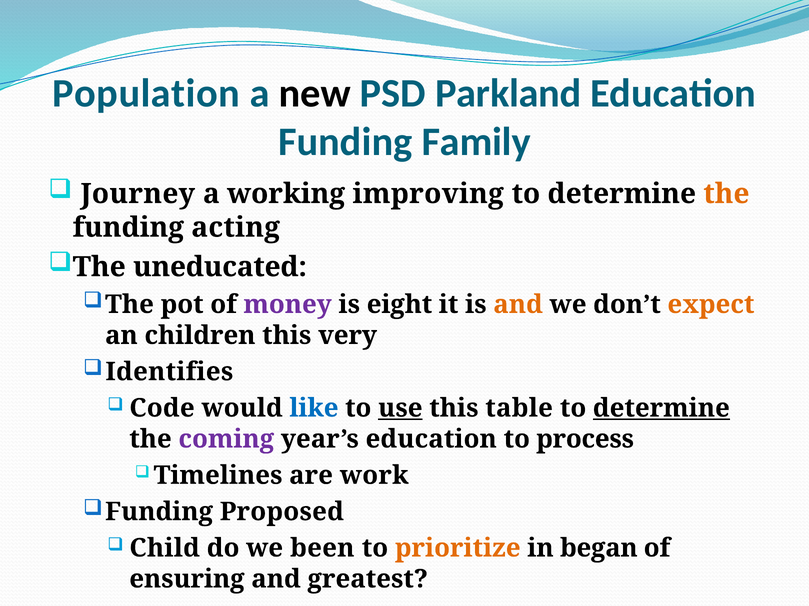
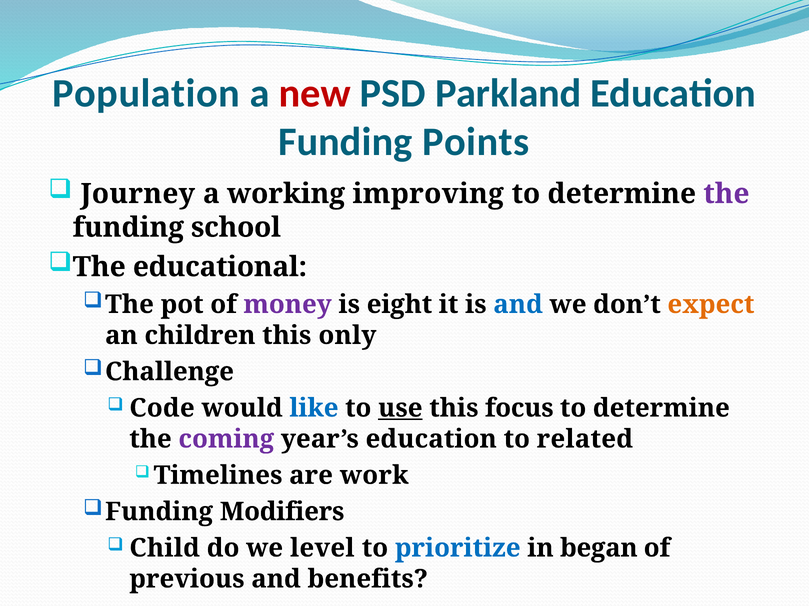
new colour: black -> red (315, 93)
Family: Family -> Points (476, 142)
the colour: orange -> purple (726, 194)
acting: acting -> school (236, 228)
uneducated: uneducated -> educational (220, 267)
and colour: orange -> blue (518, 305)
very: very -> only (347, 336)
Identifies: Identifies -> Challenge (170, 372)
table: table -> focus (519, 409)
determine underline: present -> none (661, 409)
process: process -> related (585, 440)
Proposed: Proposed -> Modifiers (282, 512)
been: been -> level (322, 549)
prioritize colour: orange -> blue (458, 549)
ensuring: ensuring -> previous (187, 580)
greatest: greatest -> benefits (368, 580)
